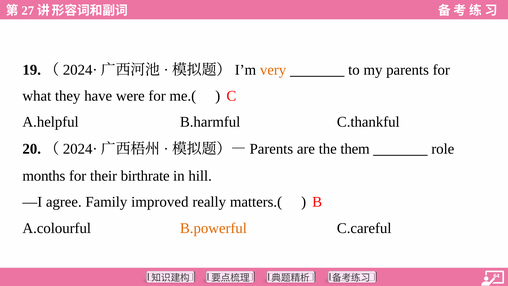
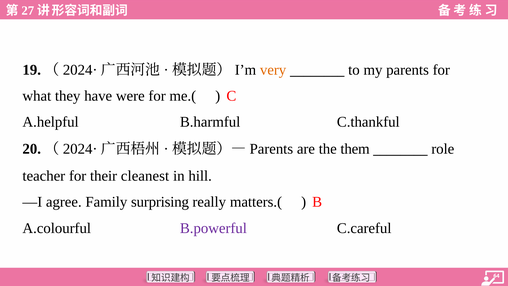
months: months -> teacher (44, 176)
birthrate: birthrate -> cleanest (145, 176)
improved: improved -> surprising (160, 202)
B.powerful colour: orange -> purple (213, 228)
